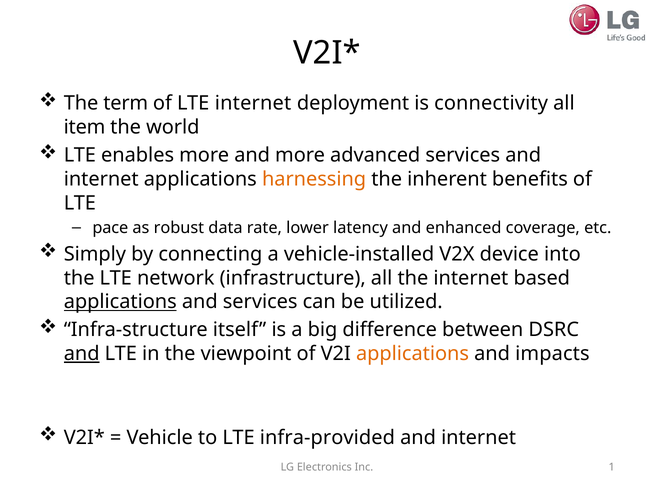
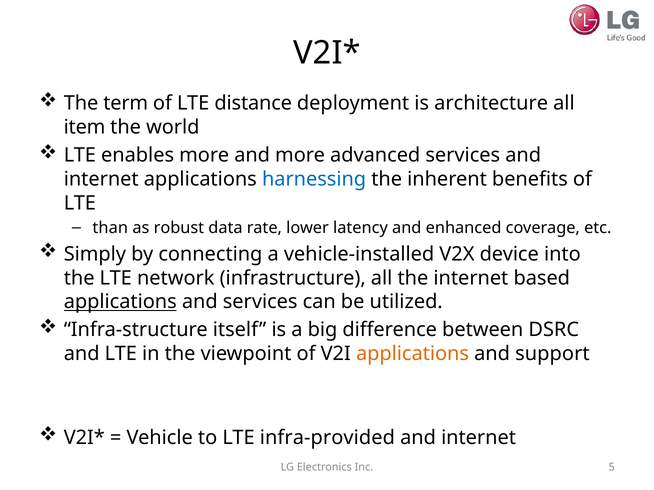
LTE internet: internet -> distance (253, 104)
connectivity: connectivity -> architecture (491, 104)
harnessing colour: orange -> blue (314, 179)
pace: pace -> than (110, 228)
and underline: present -> none (82, 354)
impacts: impacts -> support (552, 354)
1: 1 -> 5 (612, 468)
